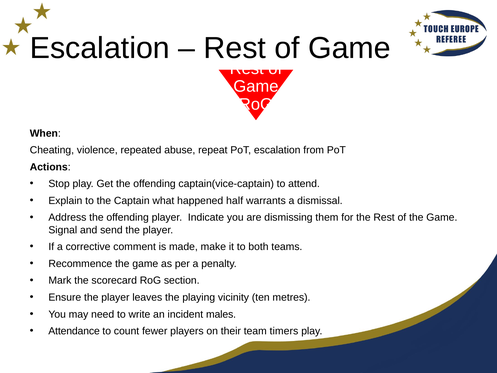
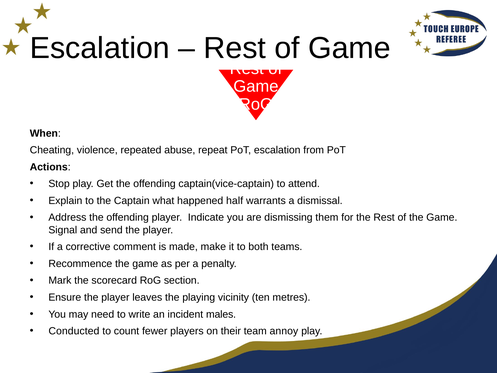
Attendance: Attendance -> Conducted (74, 331)
timers: timers -> annoy (284, 331)
